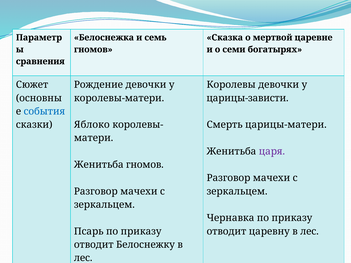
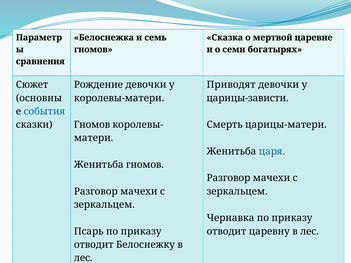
Королевы: Королевы -> Приводят (231, 85)
Яблоко: Яблоко -> Гномов (92, 125)
царя colour: purple -> blue (272, 151)
